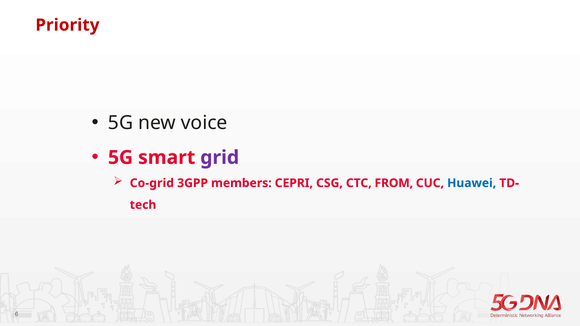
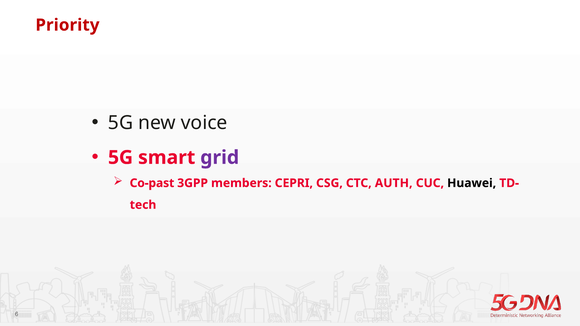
Co-grid: Co-grid -> Co-past (152, 183)
FROM: FROM -> AUTH (394, 183)
Huawei colour: blue -> black (472, 183)
